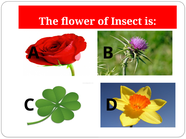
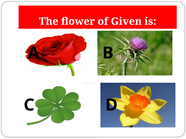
Insect: Insect -> Given (126, 21)
